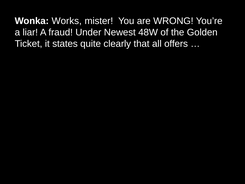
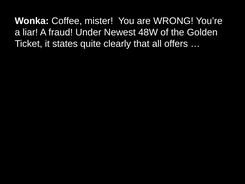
Works: Works -> Coffee (67, 21)
